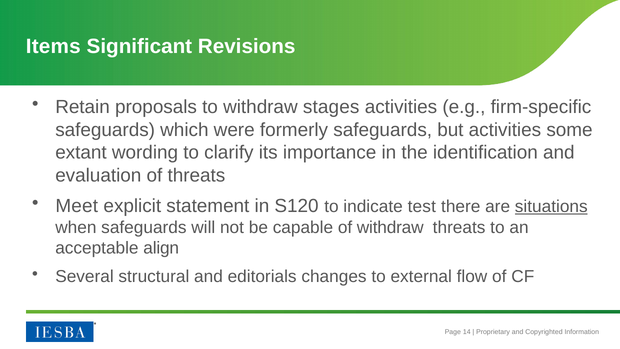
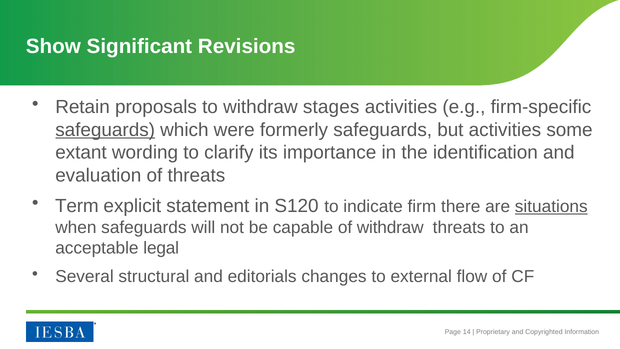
Items: Items -> Show (53, 46)
safeguards underline: none -> present (105, 130)
Meet: Meet -> Term (77, 206)
test: test -> firm (422, 206)
align: align -> legal (161, 248)
